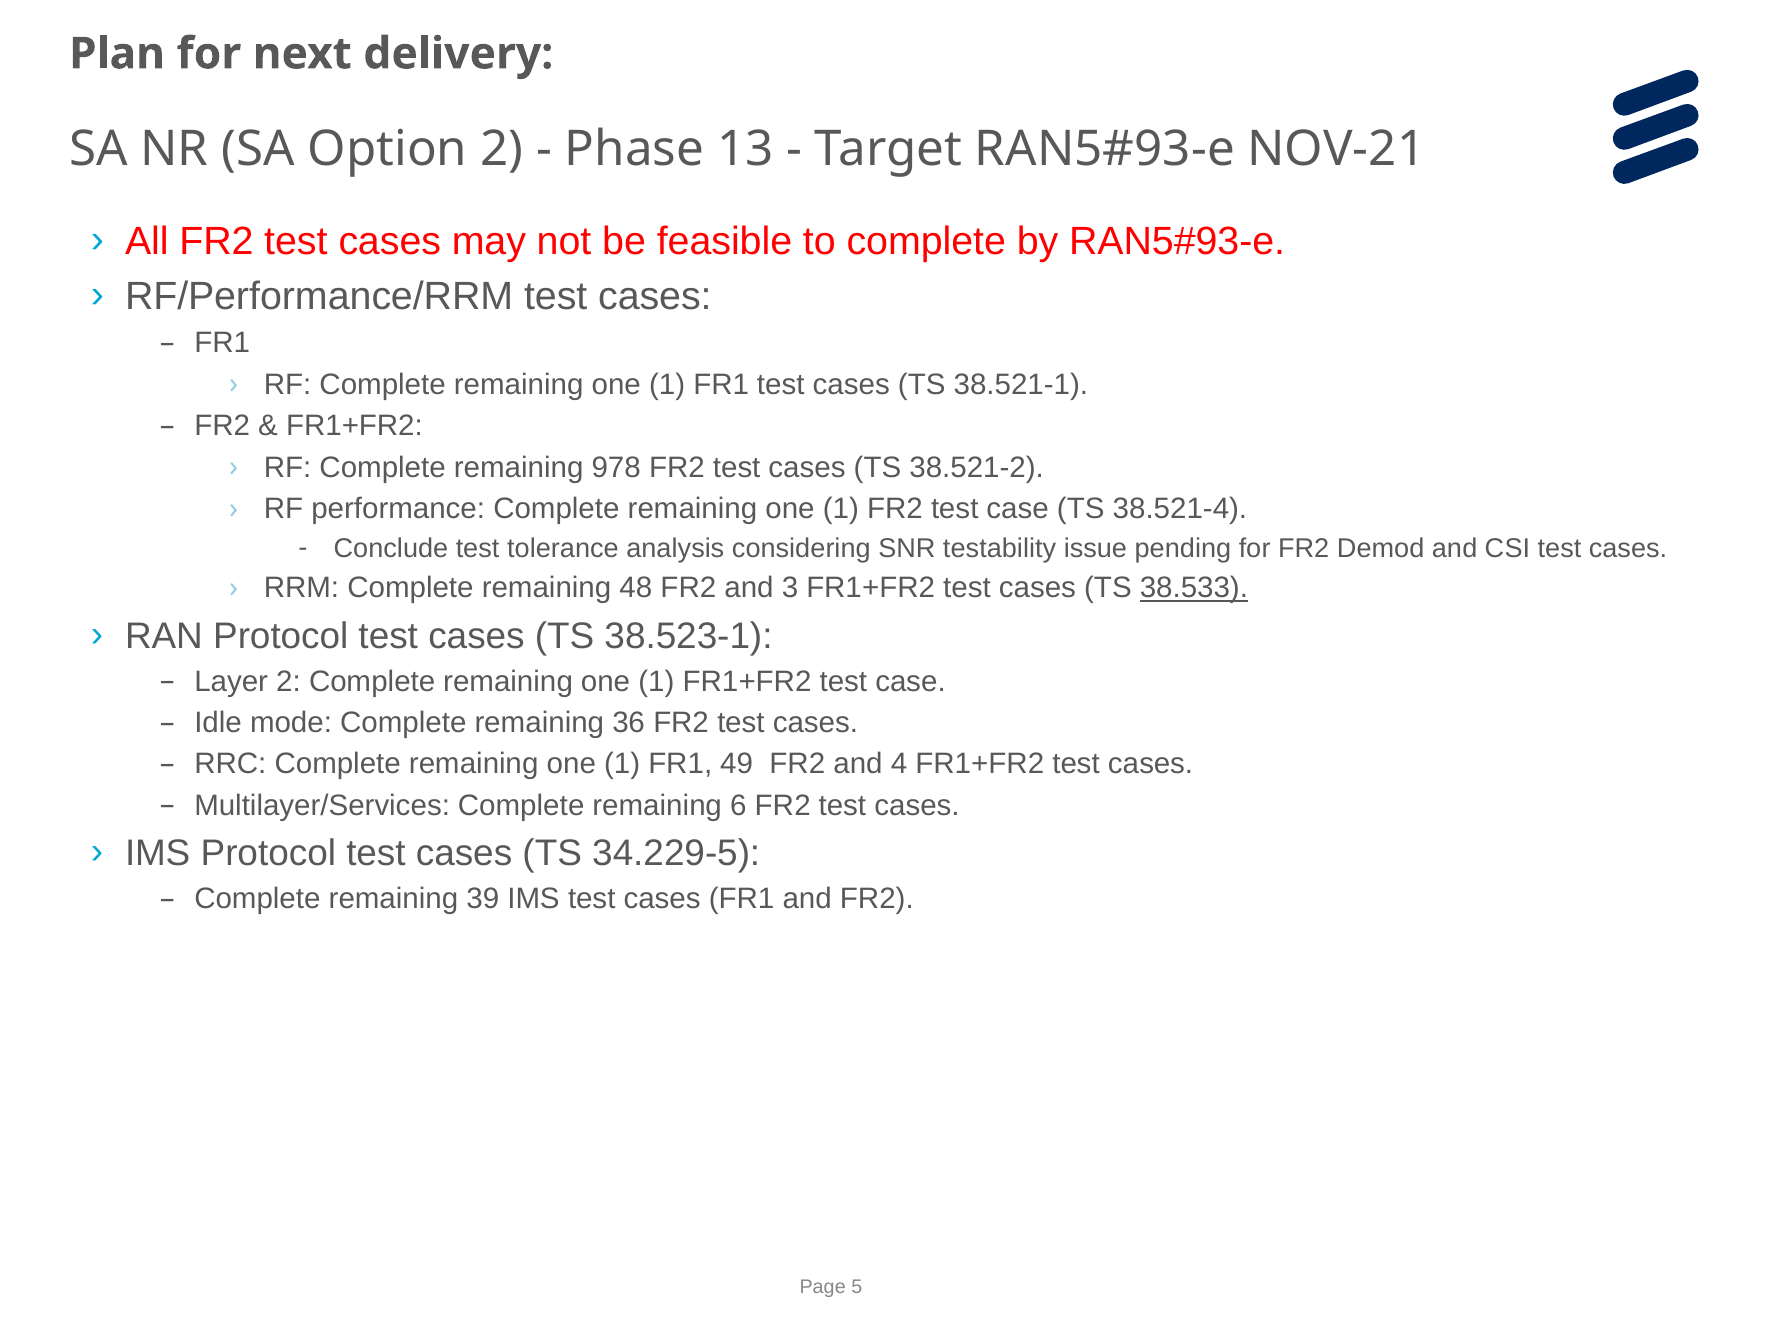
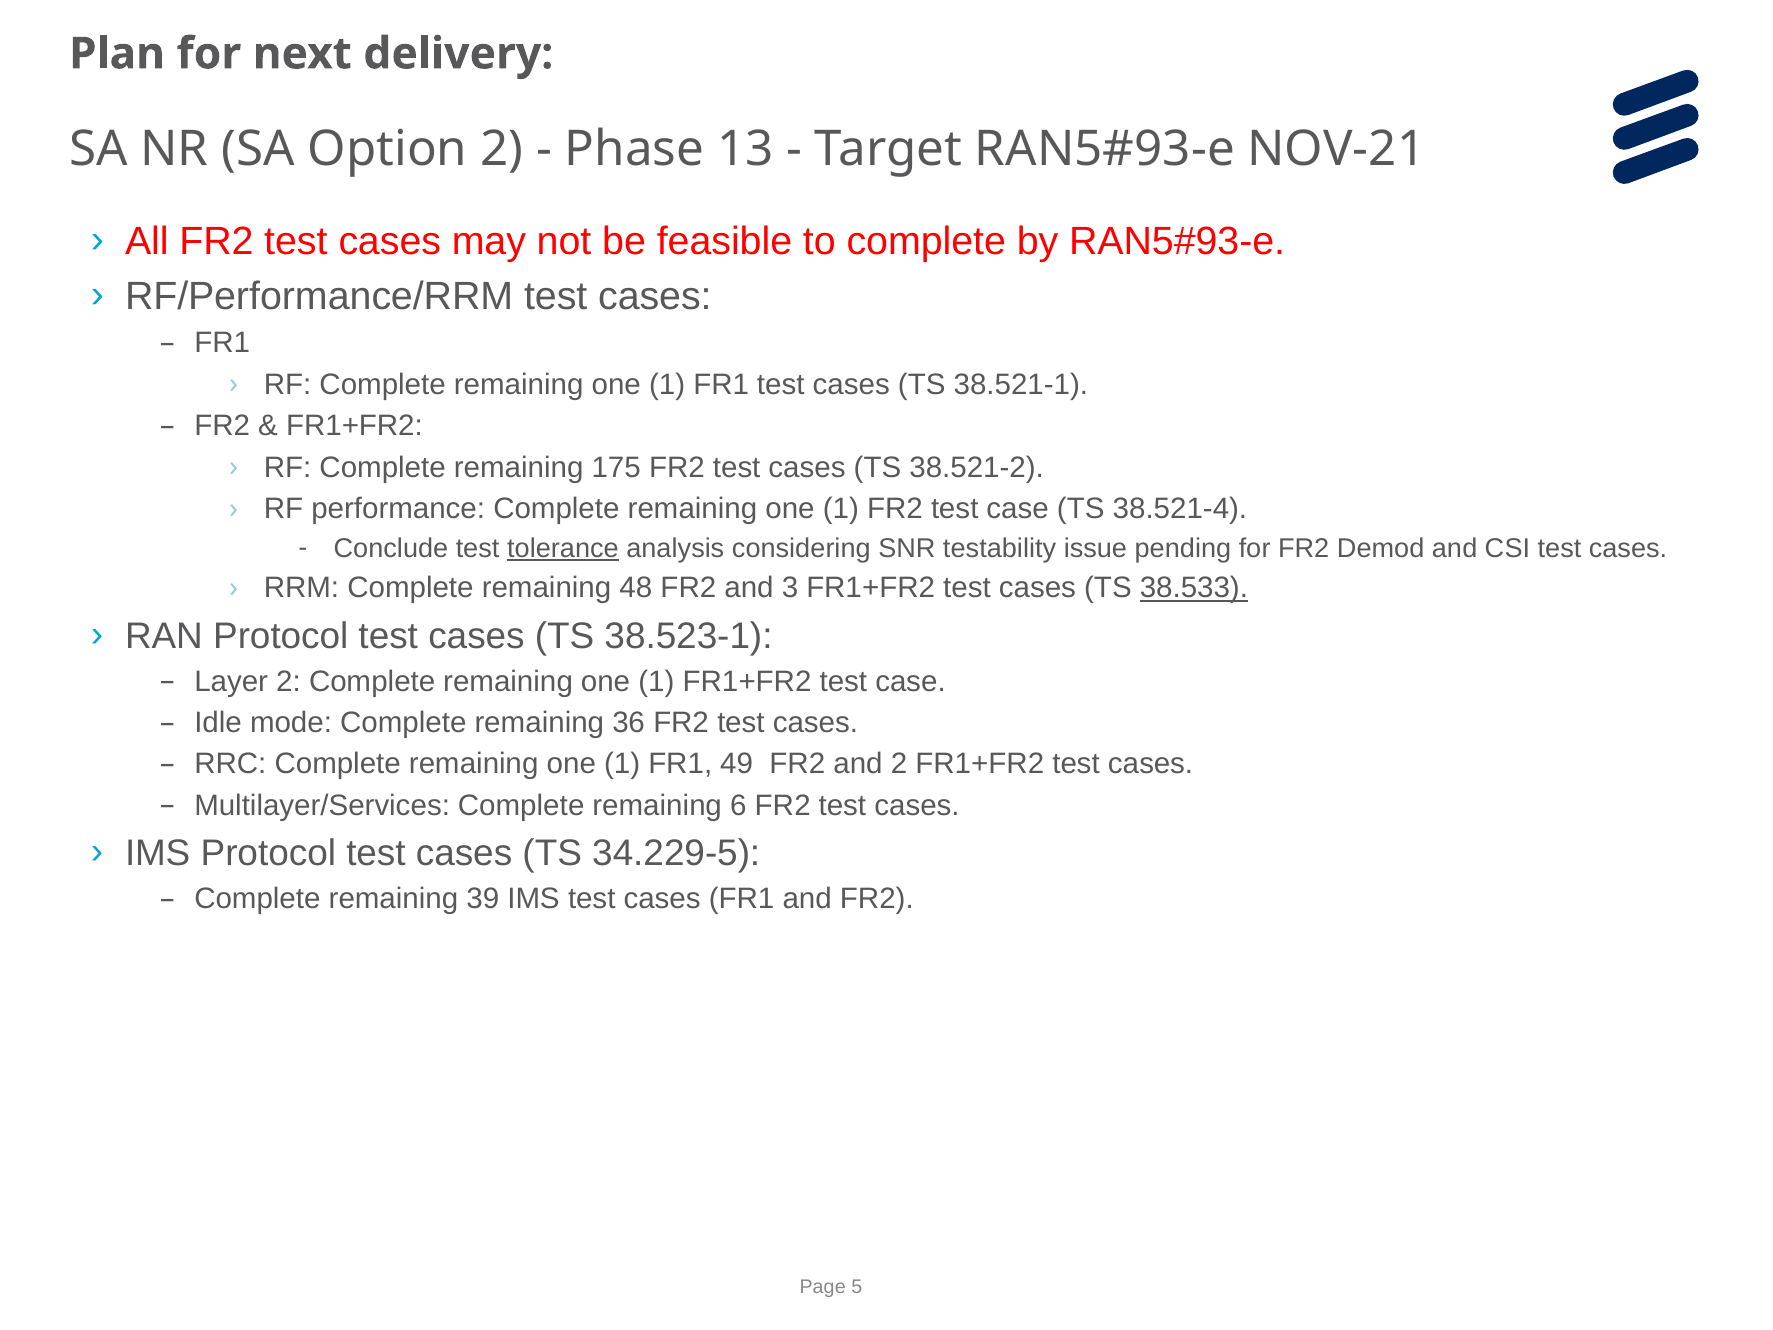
978: 978 -> 175 (616, 467)
tolerance underline: none -> present (563, 548)
and 4: 4 -> 2 (899, 764)
